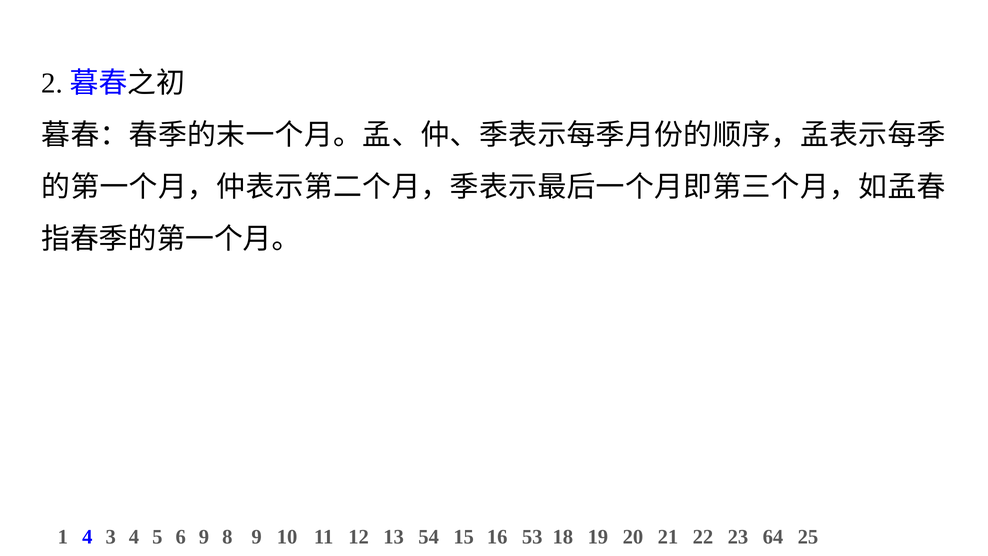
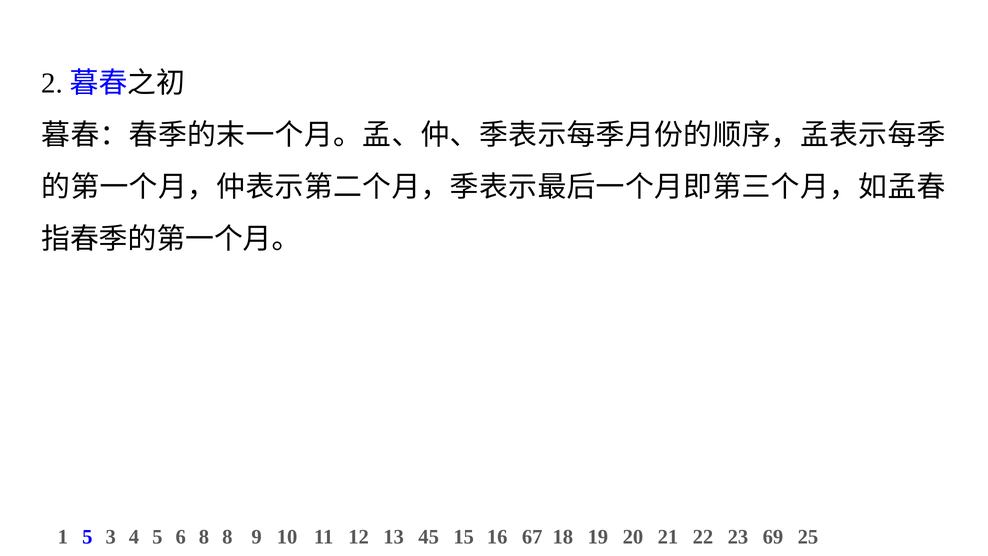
1 4: 4 -> 5 (87, 537)
6 9: 9 -> 8 (204, 537)
54: 54 -> 45 (429, 537)
53: 53 -> 67 (532, 537)
64: 64 -> 69 (773, 537)
